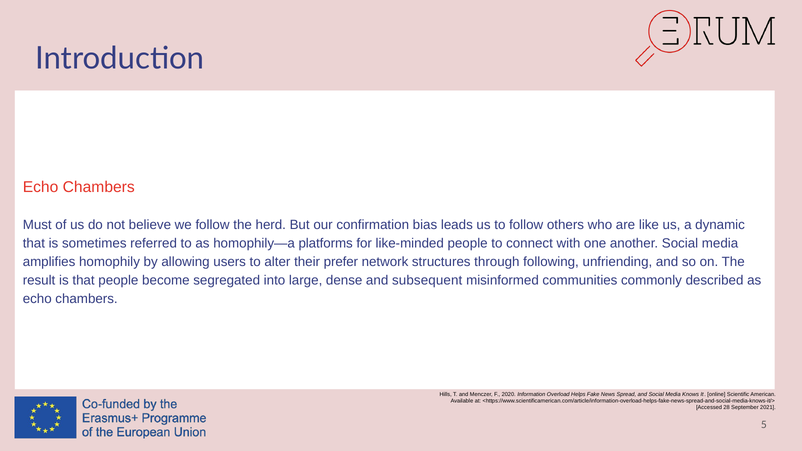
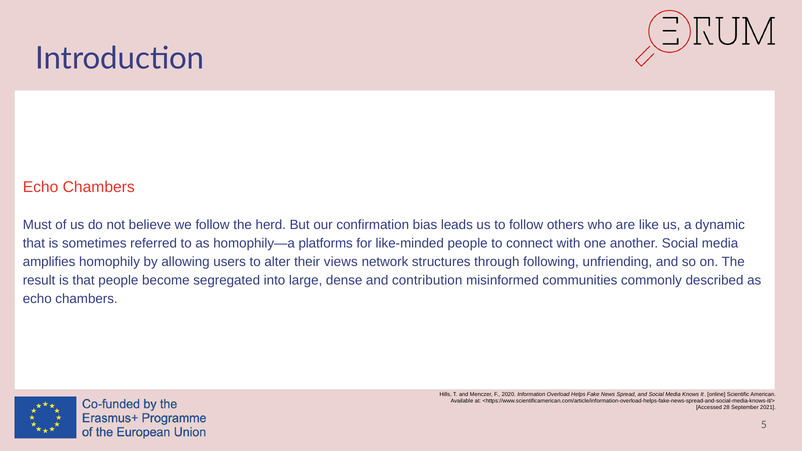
prefer: prefer -> views (341, 262)
subsequent: subsequent -> contribution (427, 280)
